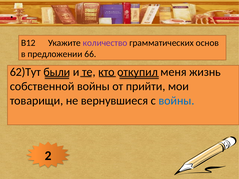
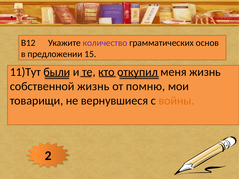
66: 66 -> 15 (90, 54)
62)Тут: 62)Тут -> 11)Тут (25, 72)
собственной войны: войны -> жизнь (93, 86)
прийти: прийти -> помню (146, 86)
войны colour: blue -> orange (176, 101)
